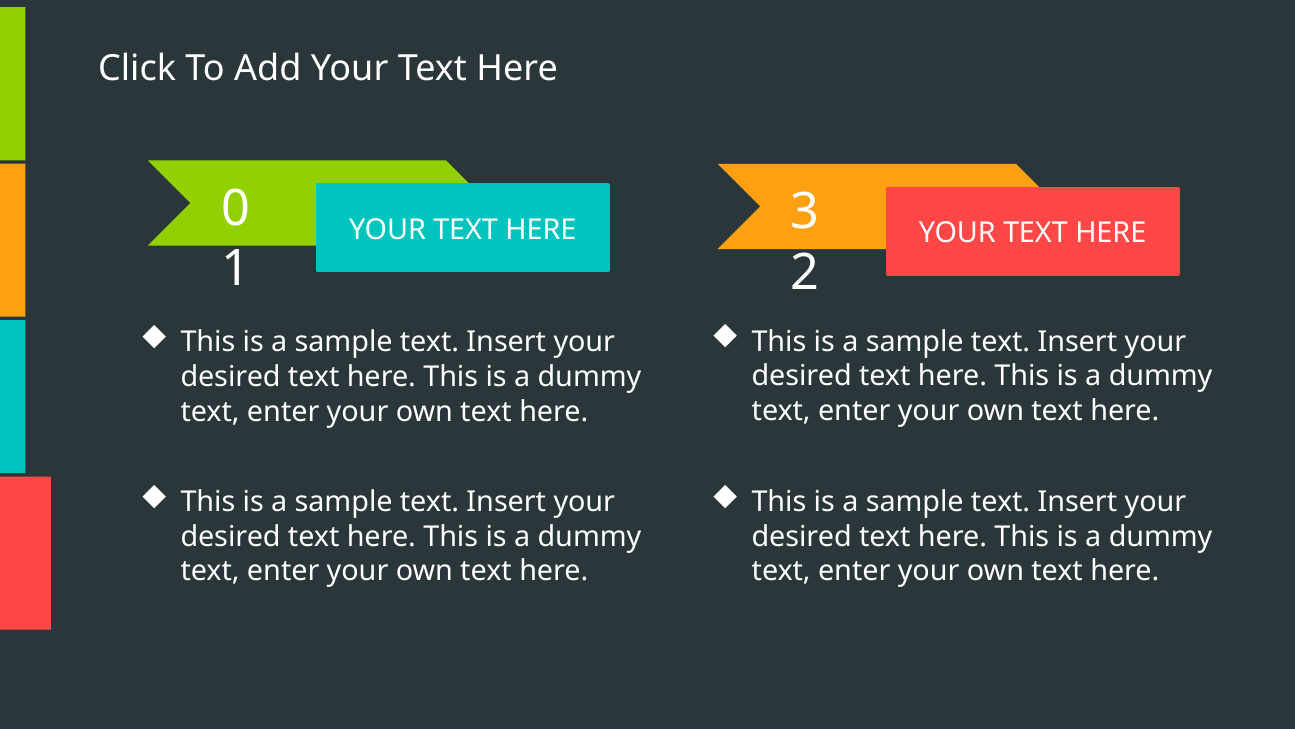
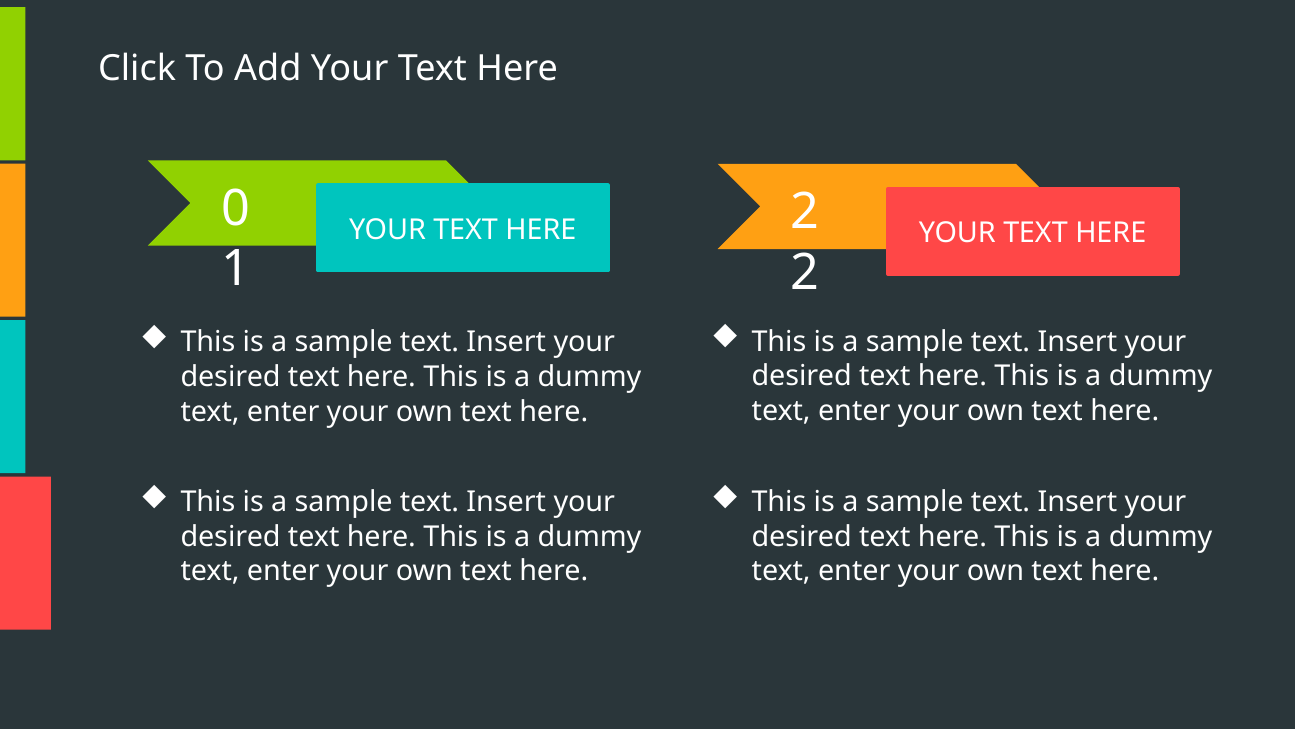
HERE 3: 3 -> 2 (805, 212)
